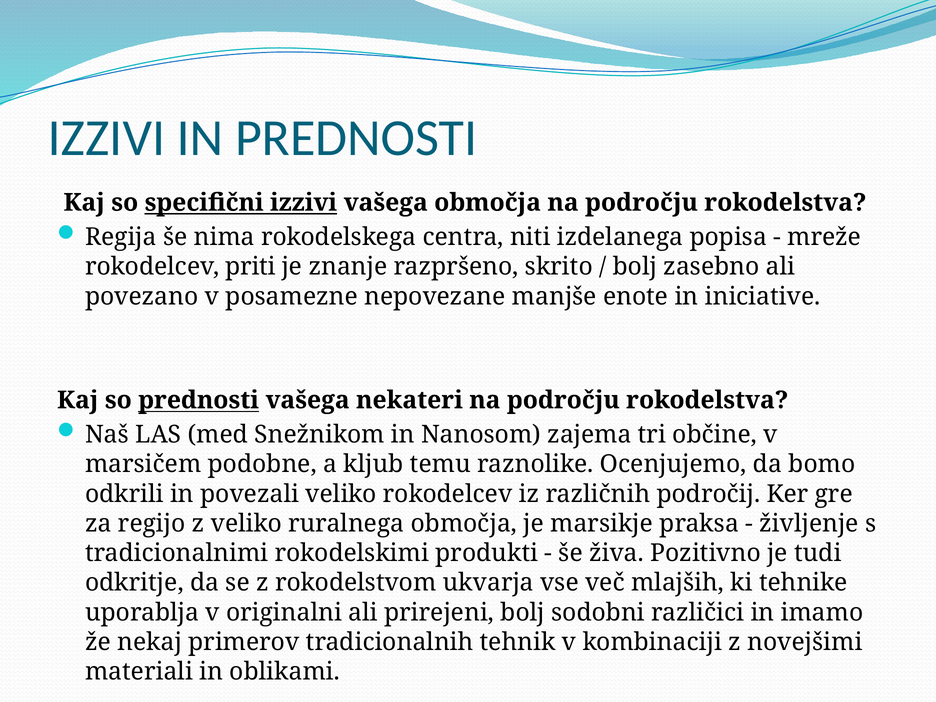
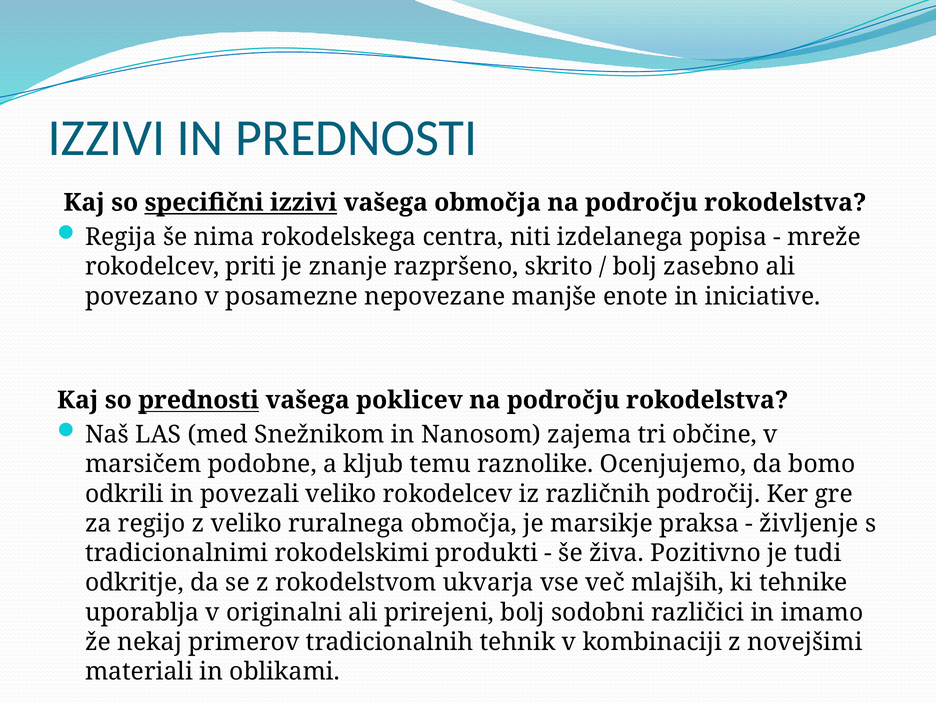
nekateri: nekateri -> poklicev (409, 400)
